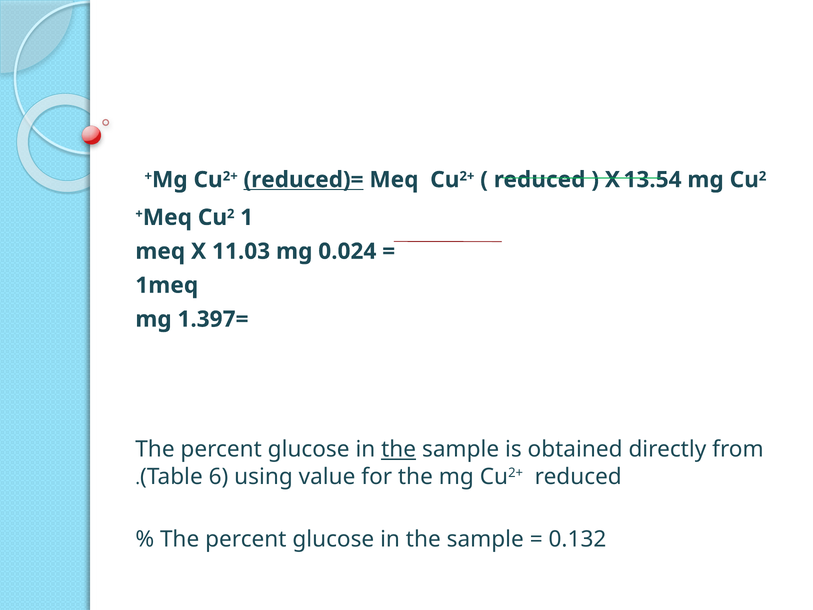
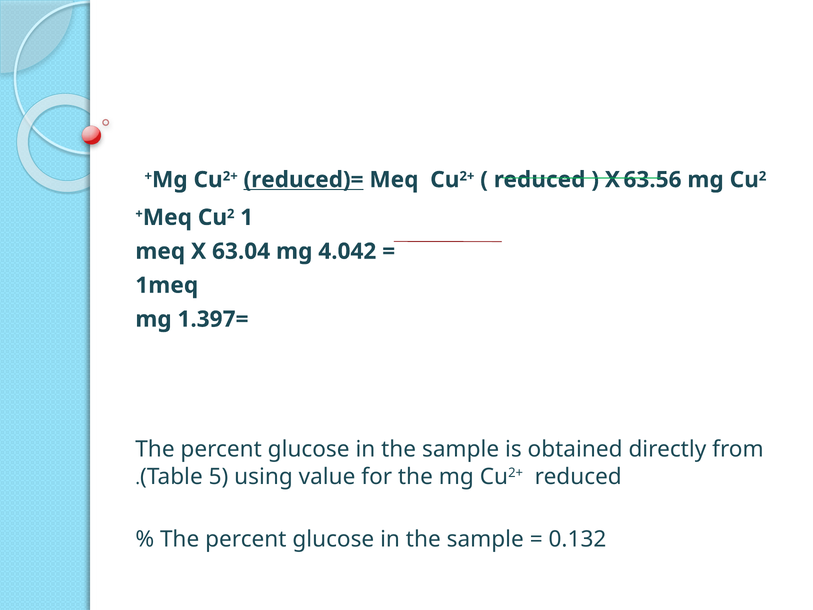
13.54: 13.54 -> 63.56 (653, 180)
11.03: 11.03 -> 63.04 (241, 251)
0.024: 0.024 -> 4.042 (347, 251)
the underline: present -> none (399, 449)
6: 6 -> 5 (219, 476)
